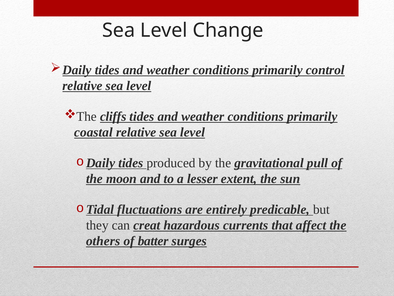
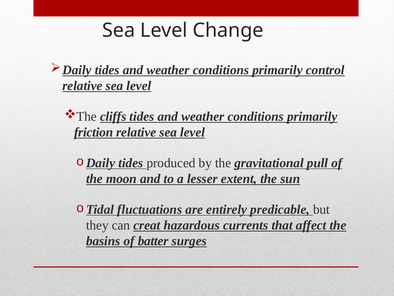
coastal: coastal -> friction (94, 132)
others: others -> basins (103, 241)
